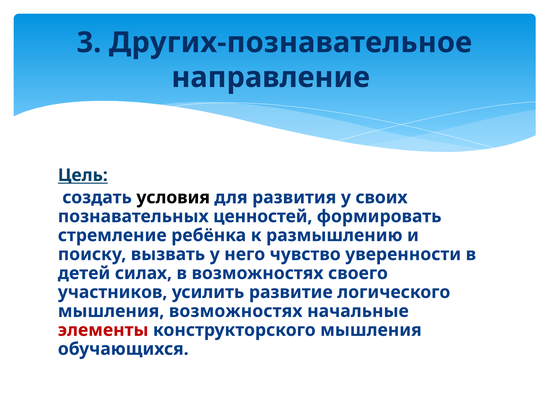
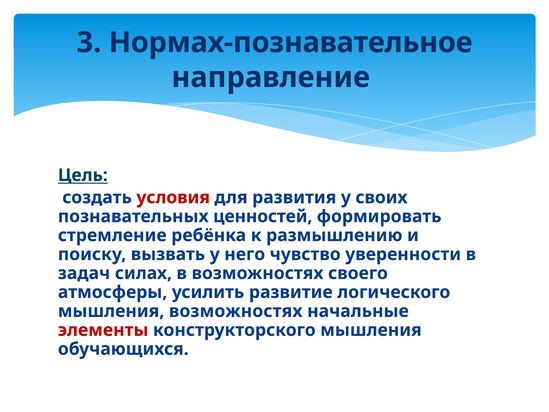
Других-познавательное: Других-познавательное -> Нормах-познавательное (291, 43)
условия colour: black -> red (173, 197)
детей: детей -> задач (84, 273)
участников: участников -> атмосферы (113, 292)
